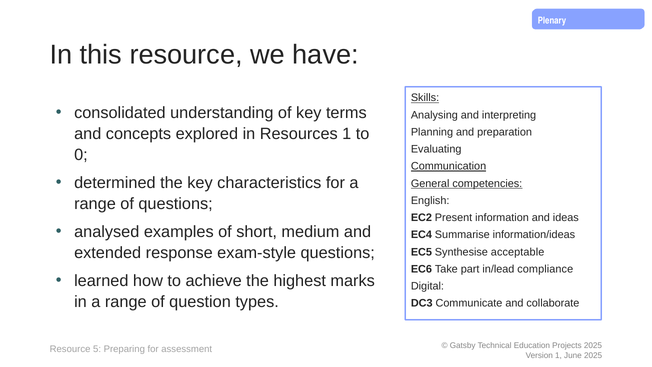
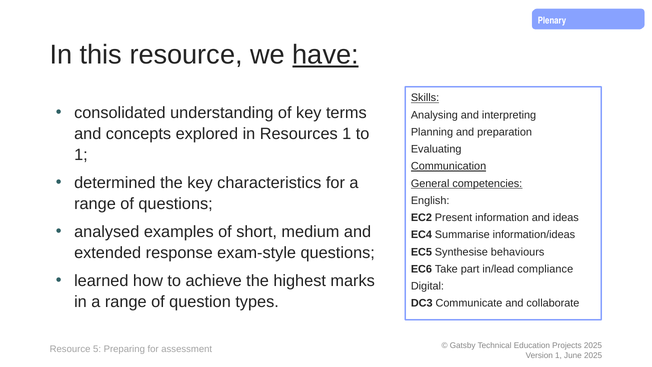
have underline: none -> present (326, 55)
0: 0 -> 1 (81, 155)
acceptable: acceptable -> behaviours (518, 252)
